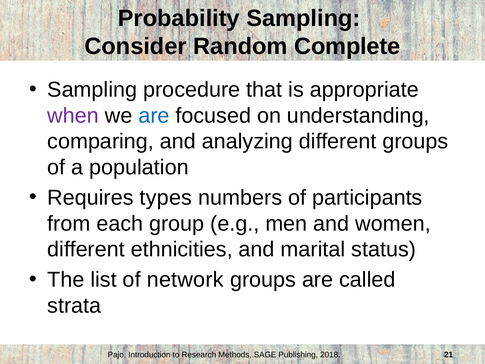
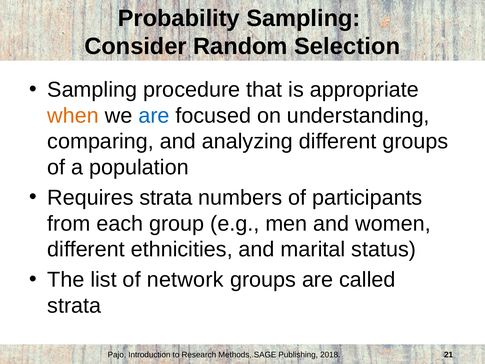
Complete: Complete -> Selection (347, 47)
when colour: purple -> orange (73, 116)
Requires types: types -> strata (166, 198)
